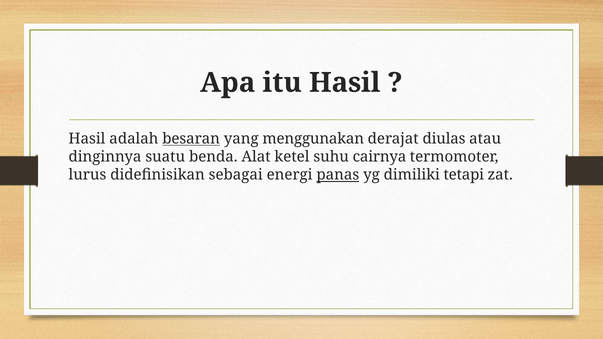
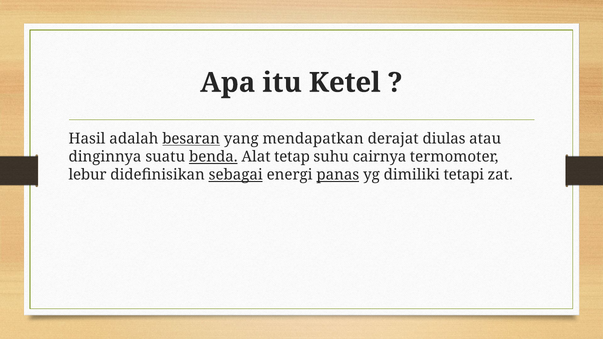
itu Hasil: Hasil -> Ketel (345, 83)
menggunakan: menggunakan -> mendapatkan (313, 139)
benda underline: none -> present (213, 157)
ketel: ketel -> tetap (292, 157)
lurus: lurus -> lebur (88, 175)
sebagai underline: none -> present (236, 175)
